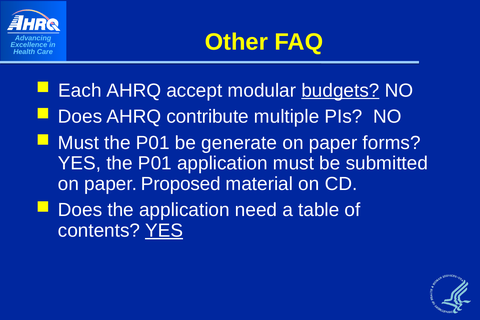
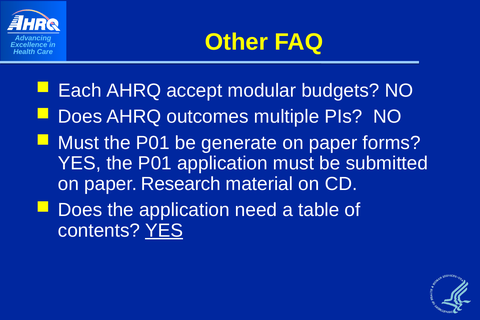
budgets underline: present -> none (340, 90)
contribute: contribute -> outcomes (208, 117)
Proposed: Proposed -> Research (181, 184)
